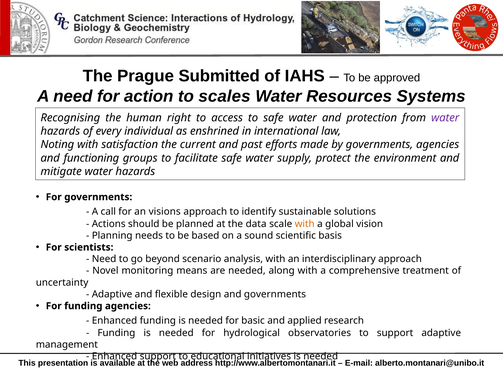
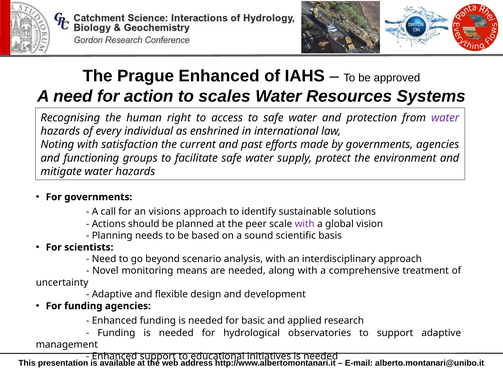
Prague Submitted: Submitted -> Enhanced (219, 76)
data: data -> peer (256, 224)
with colour: orange -> purple (305, 224)
and governments: governments -> development (275, 294)
